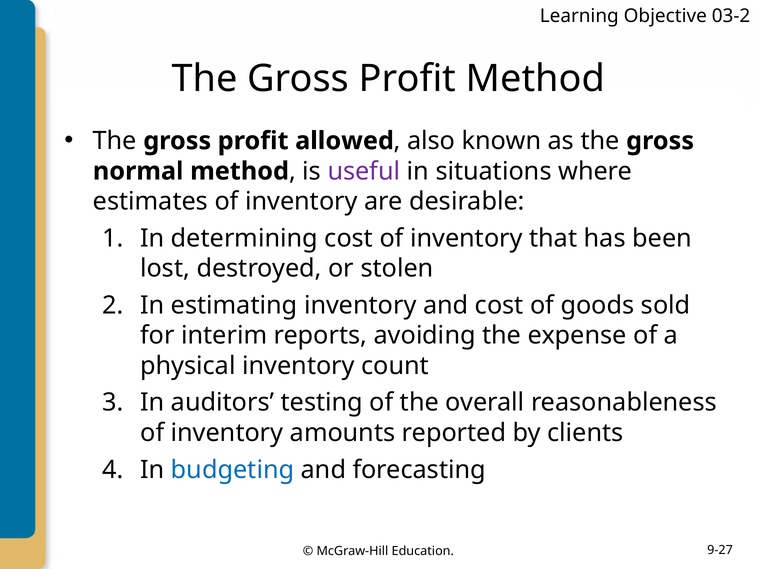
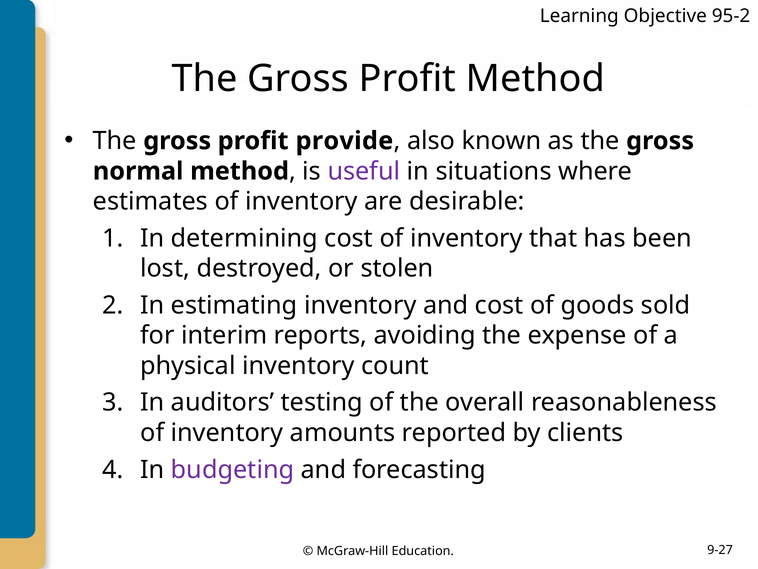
03-2: 03-2 -> 95-2 (731, 16)
allowed: allowed -> provide (344, 141)
budgeting colour: blue -> purple (233, 469)
